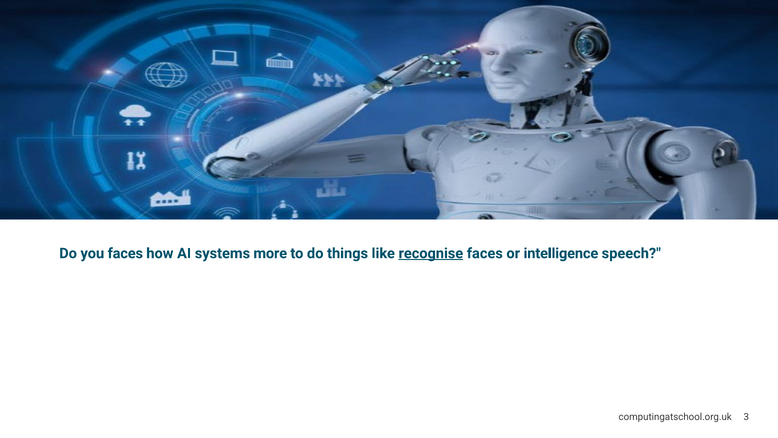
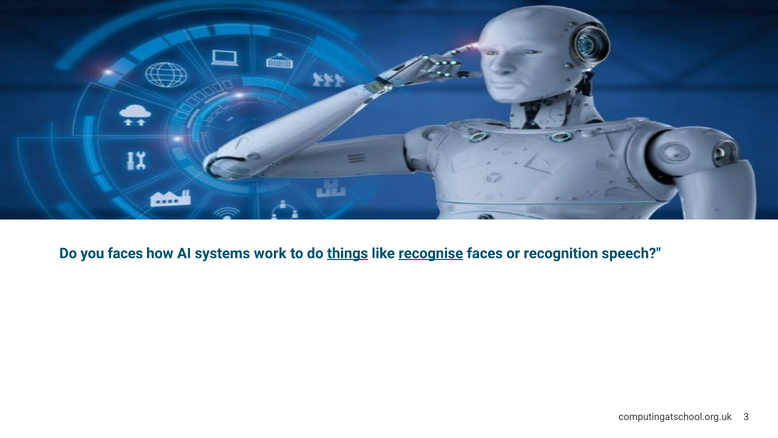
more: more -> work (270, 253)
things underline: none -> present (348, 253)
intelligence: intelligence -> recognition (561, 253)
